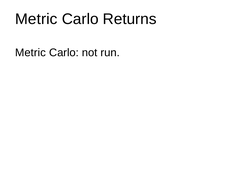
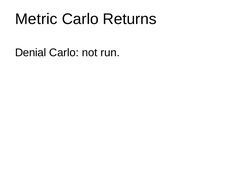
Metric: Metric -> Denial (31, 53)
